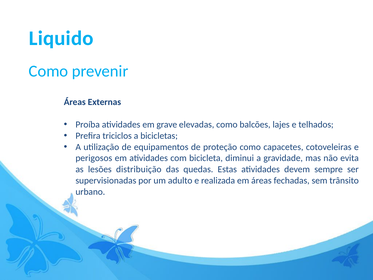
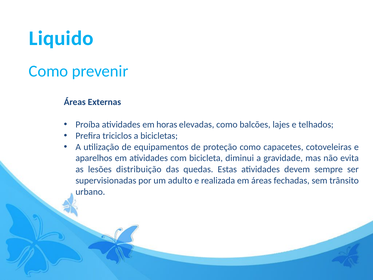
grave: grave -> horas (167, 124)
perigosos: perigosos -> aparelhos (94, 158)
